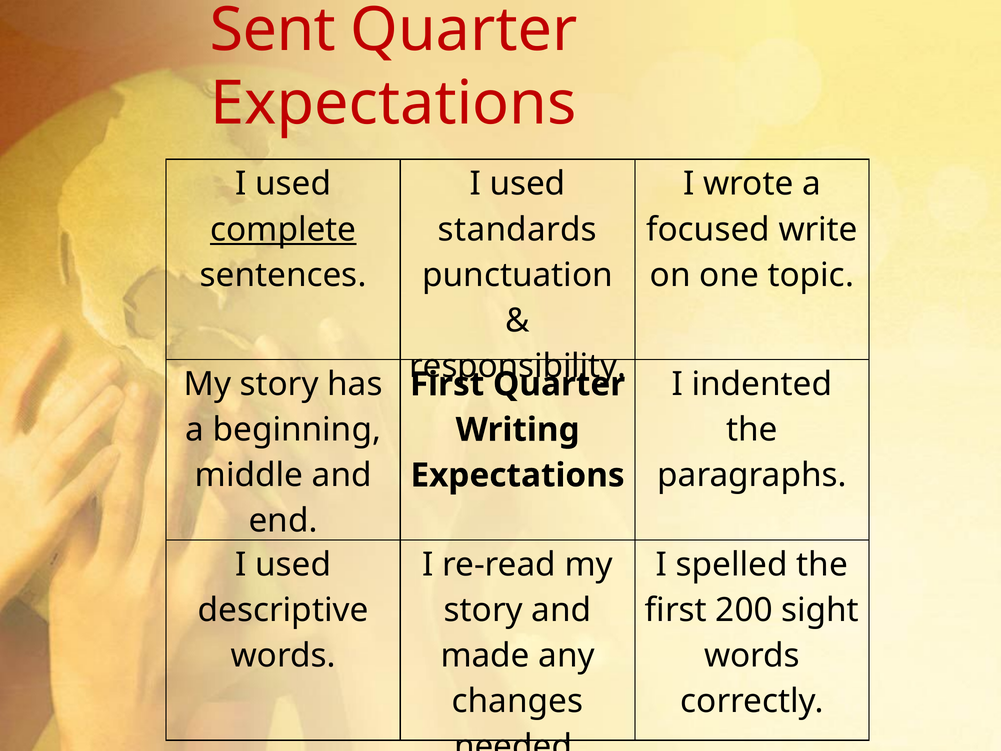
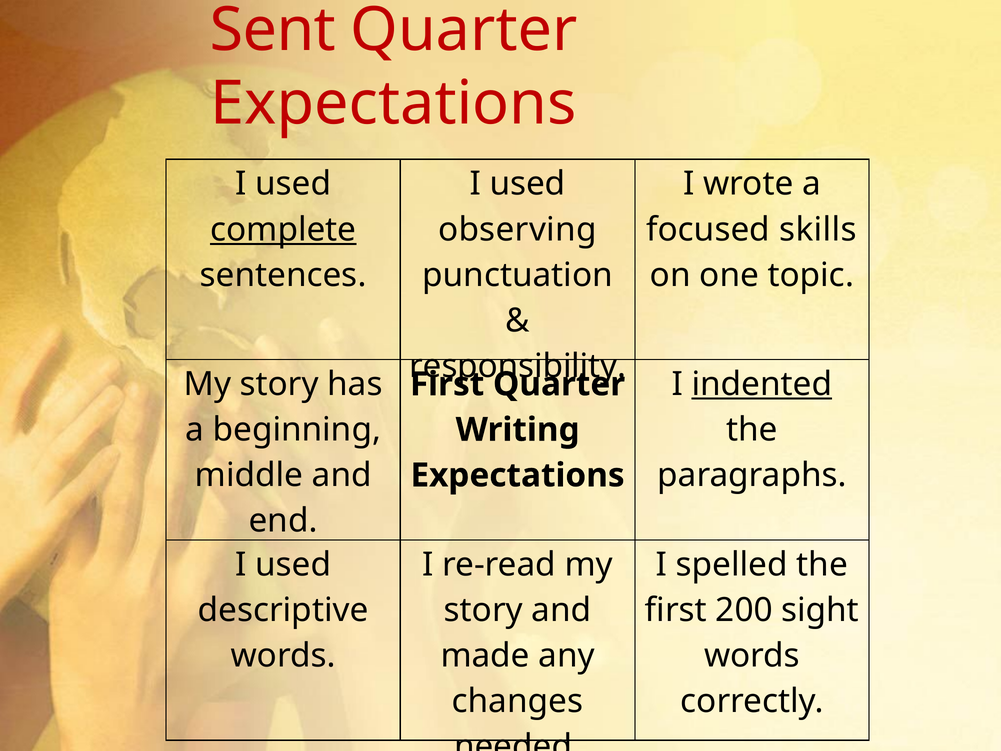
standards: standards -> observing (517, 229)
write: write -> skills (818, 229)
indented underline: none -> present (762, 384)
